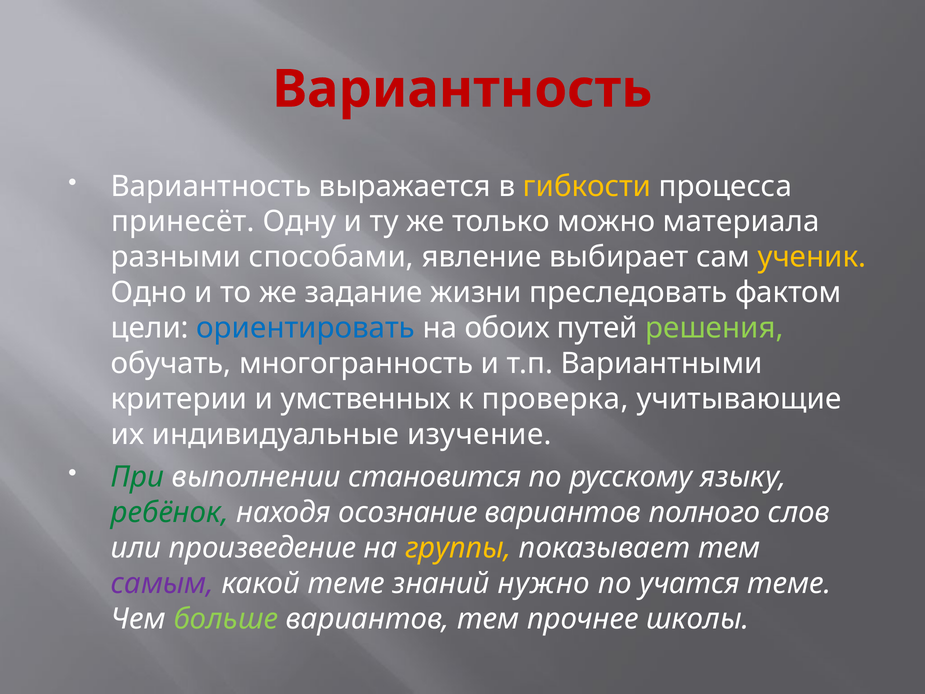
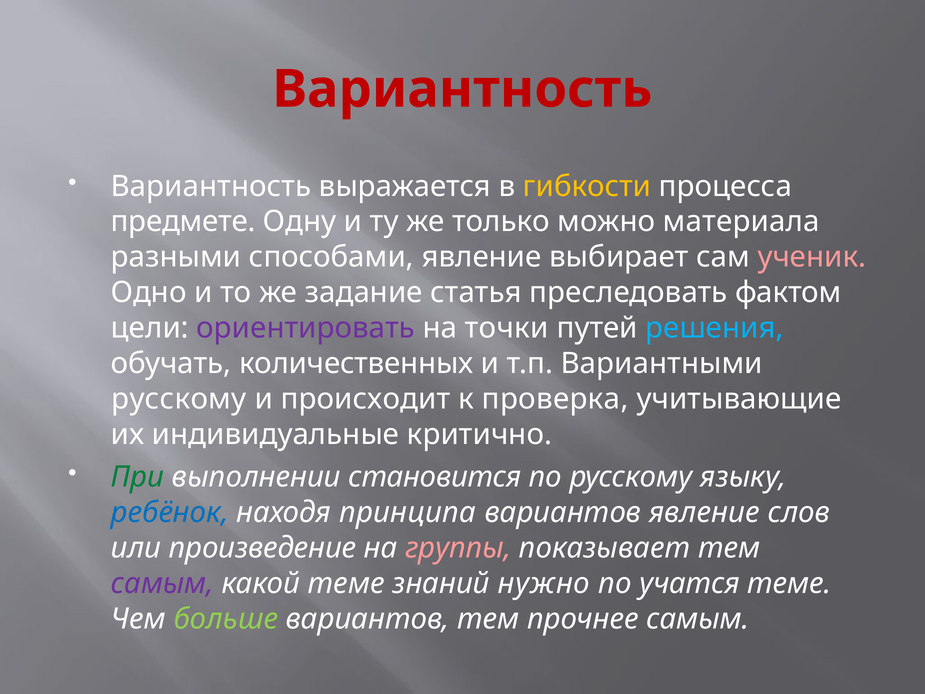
принесёт: принесёт -> предмете (183, 222)
ученик colour: yellow -> pink (812, 257)
жизни: жизни -> статья (476, 293)
ориентировать colour: blue -> purple (306, 328)
обоих: обоих -> точки (507, 328)
решения colour: light green -> light blue (715, 328)
многогранность: многогранность -> количественных (356, 363)
критерии: критерии -> русскому (179, 399)
умственных: умственных -> происходит (366, 399)
изучение: изучение -> критично (479, 434)
ребёнок colour: green -> blue (170, 512)
осознание: осознание -> принципа (408, 512)
вариантов полного: полного -> явление (704, 512)
группы colour: yellow -> pink (458, 548)
прочнее школы: школы -> самым (698, 619)
